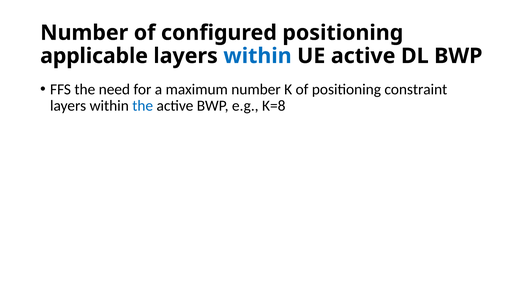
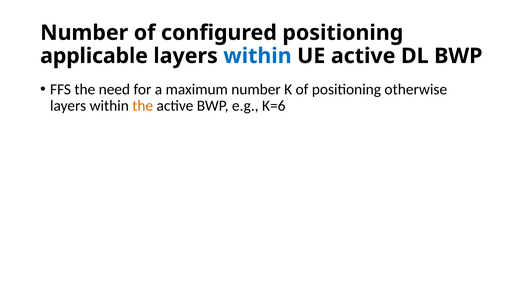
constraint: constraint -> otherwise (416, 89)
the colour: blue -> orange (143, 106)
K=8: K=8 -> K=6 (274, 106)
